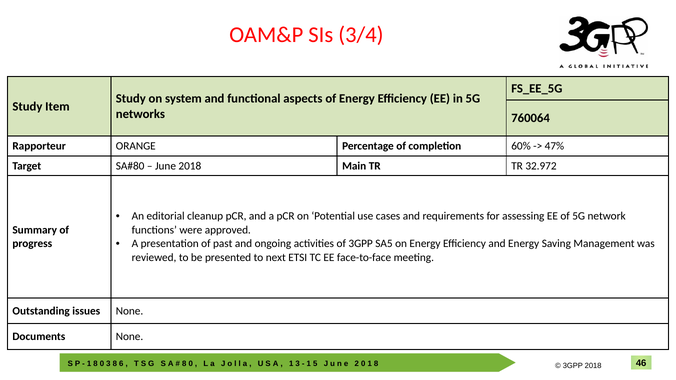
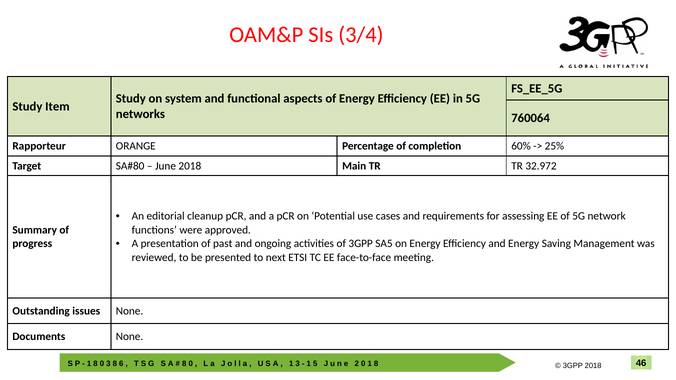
47%: 47% -> 25% (554, 146)
